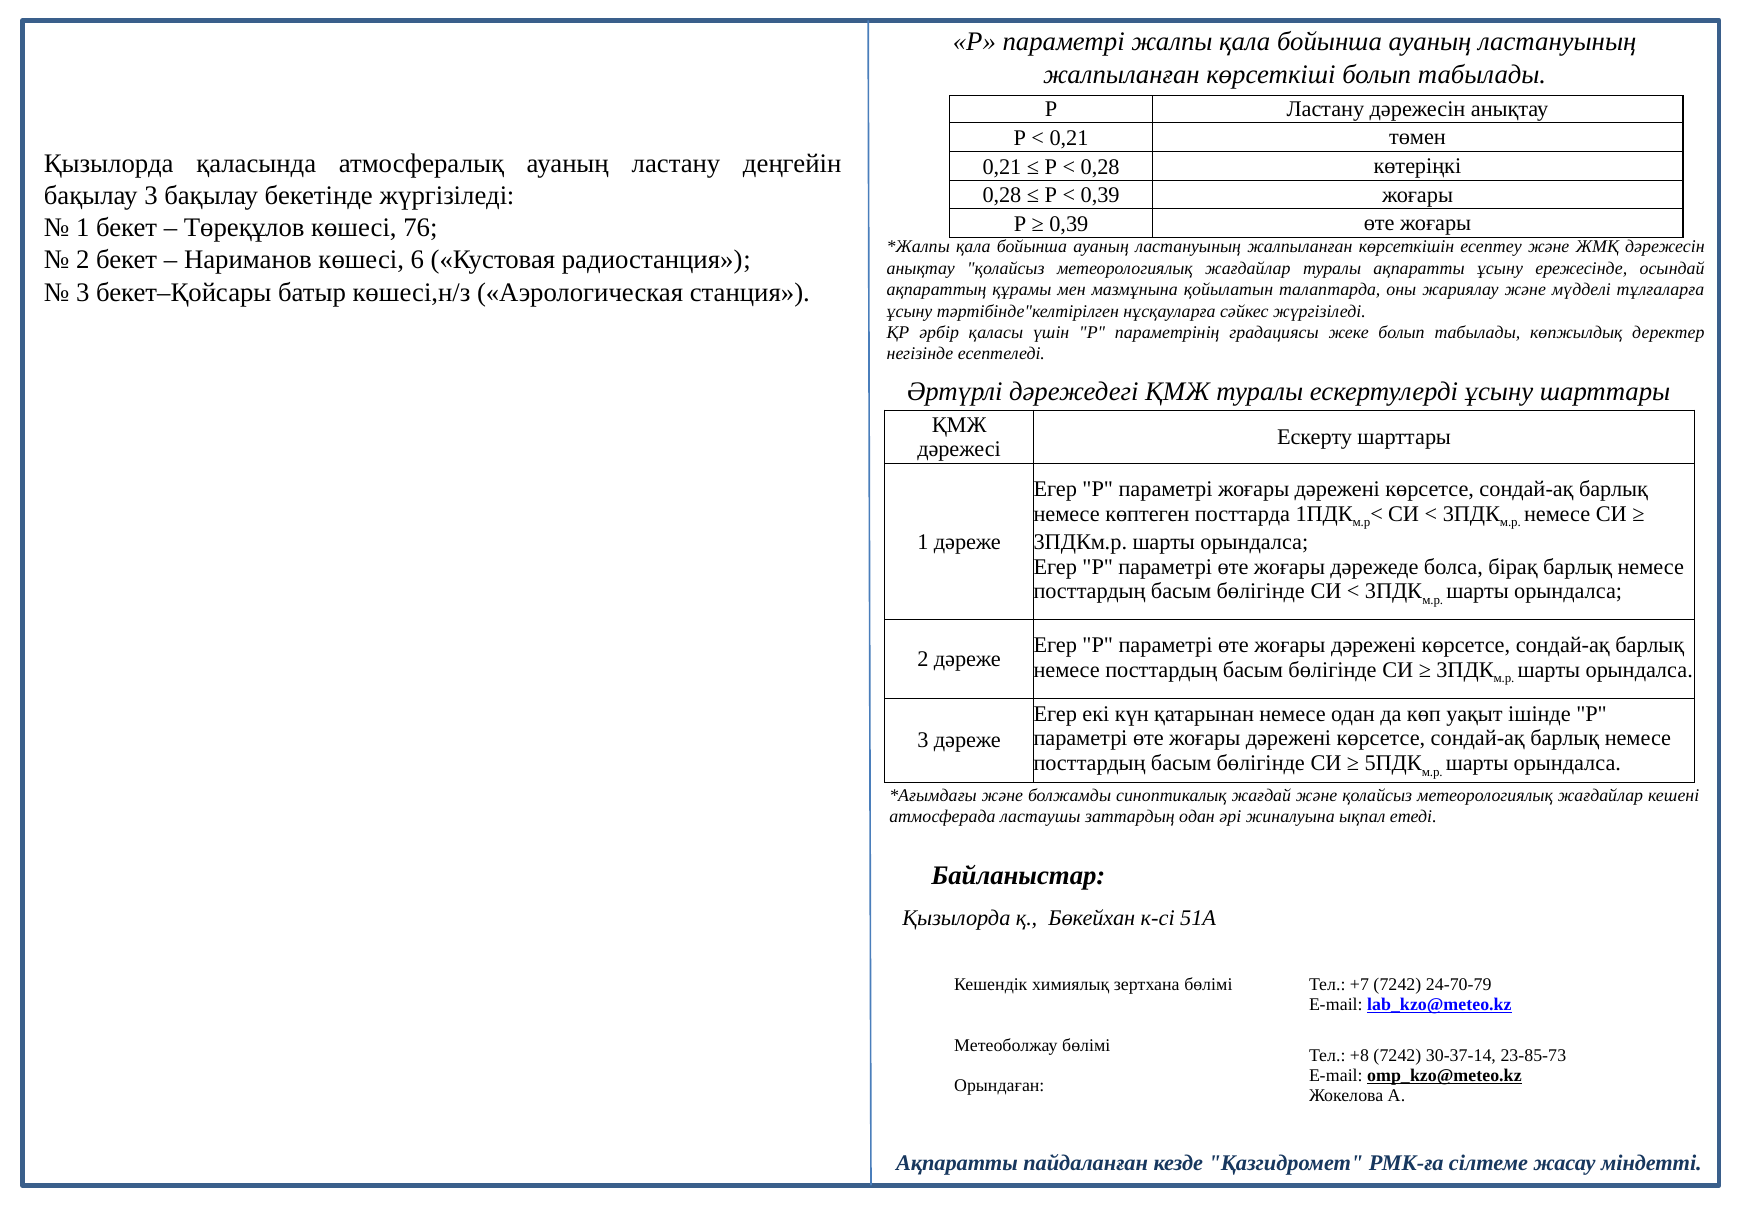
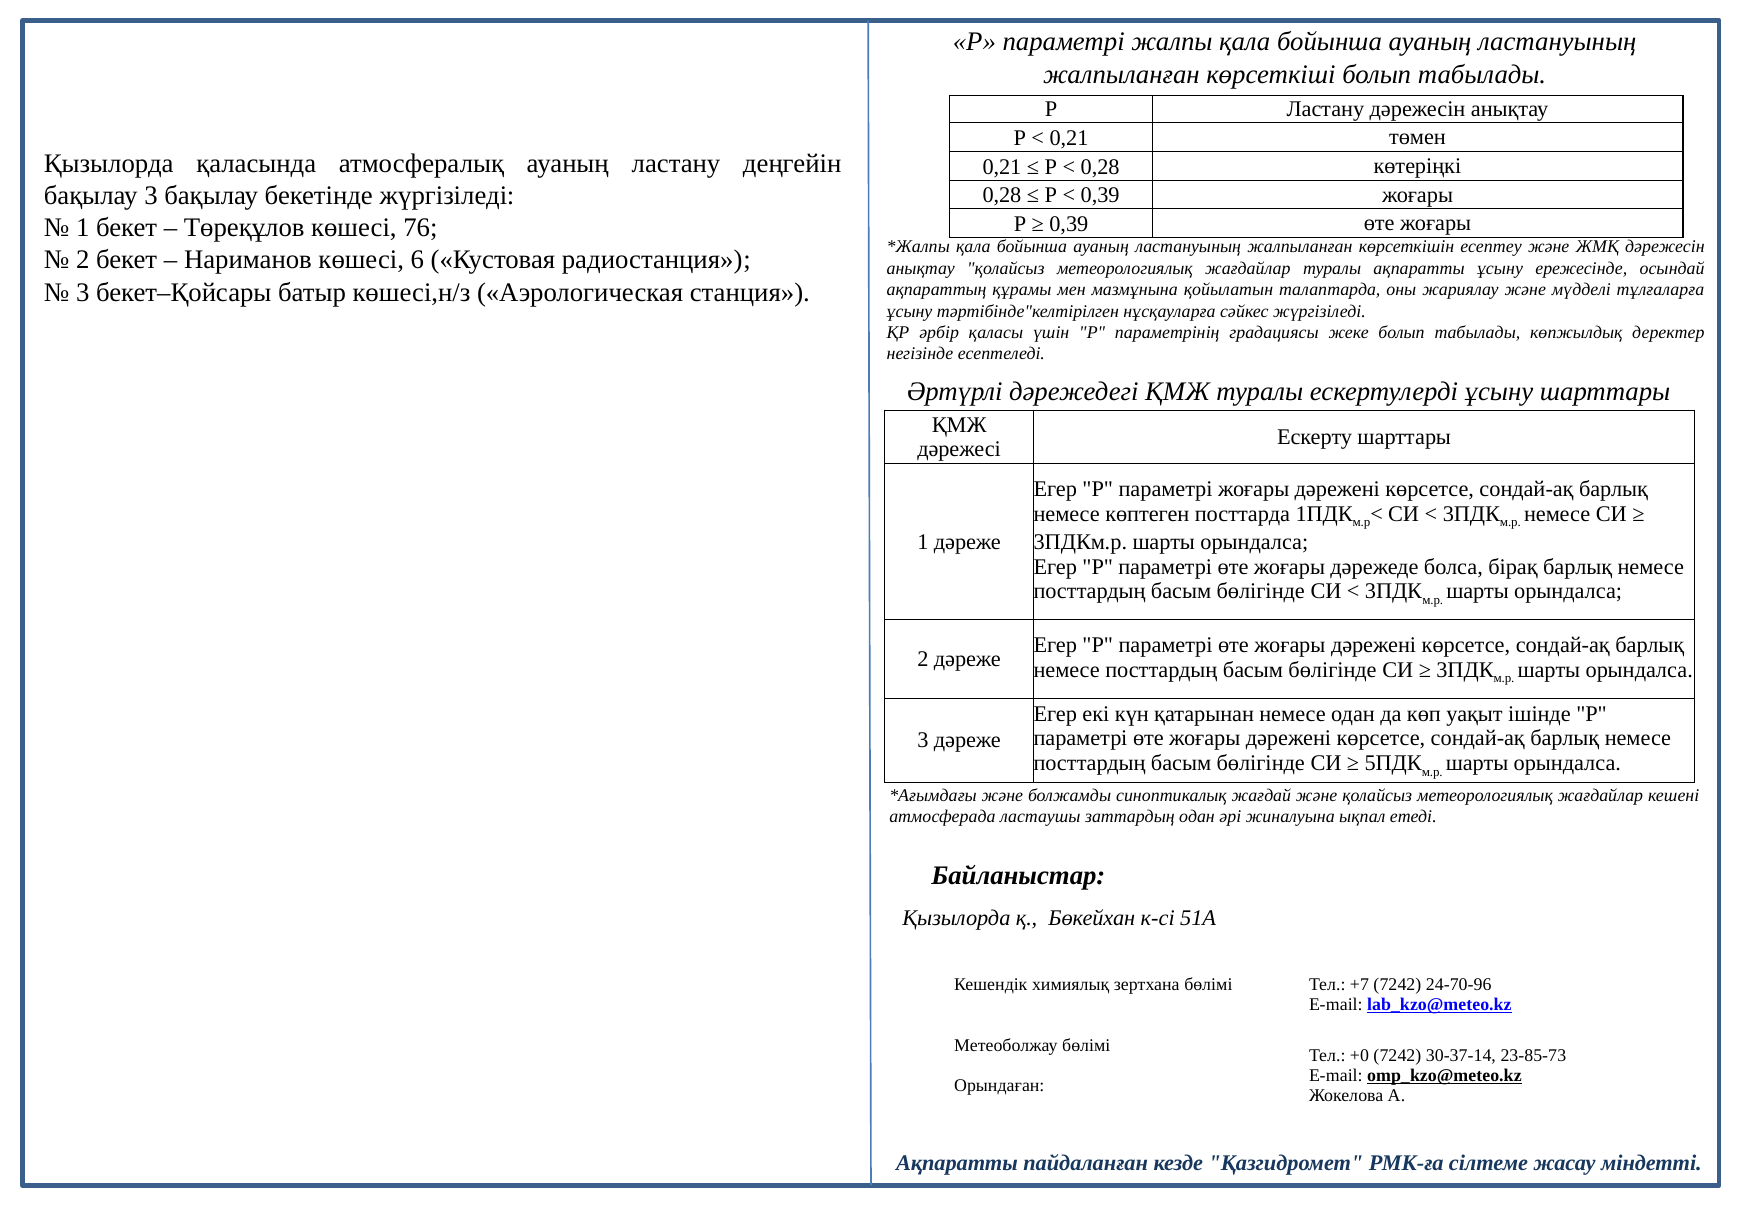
24-70-79: 24-70-79 -> 24-70-96 (1459, 984)
+8: +8 -> +0 (1359, 1056)
